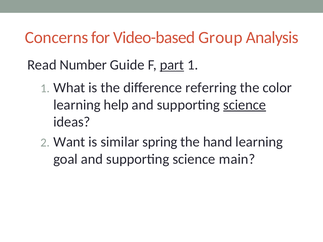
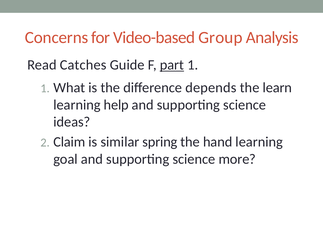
Number: Number -> Catches (83, 65)
referring: referring -> depends (211, 88)
color: color -> learn (277, 88)
science underline: present -> none (245, 105)
Want: Want -> Claim (69, 142)
main: main -> more (237, 159)
